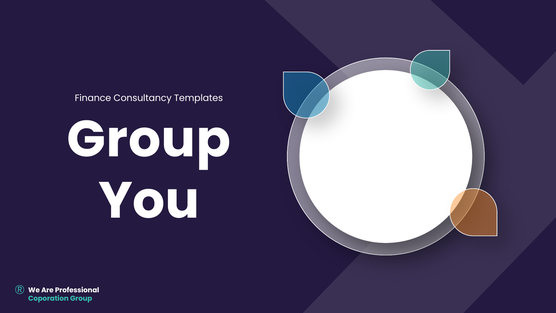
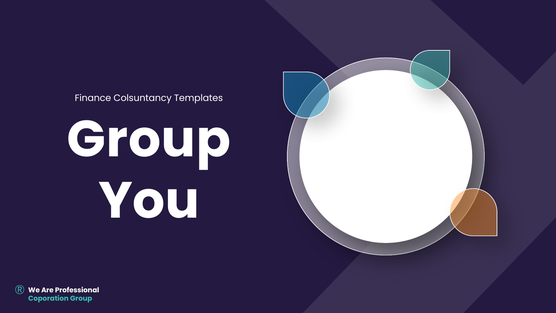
Consultancy: Consultancy -> Colsuntancy (143, 98)
